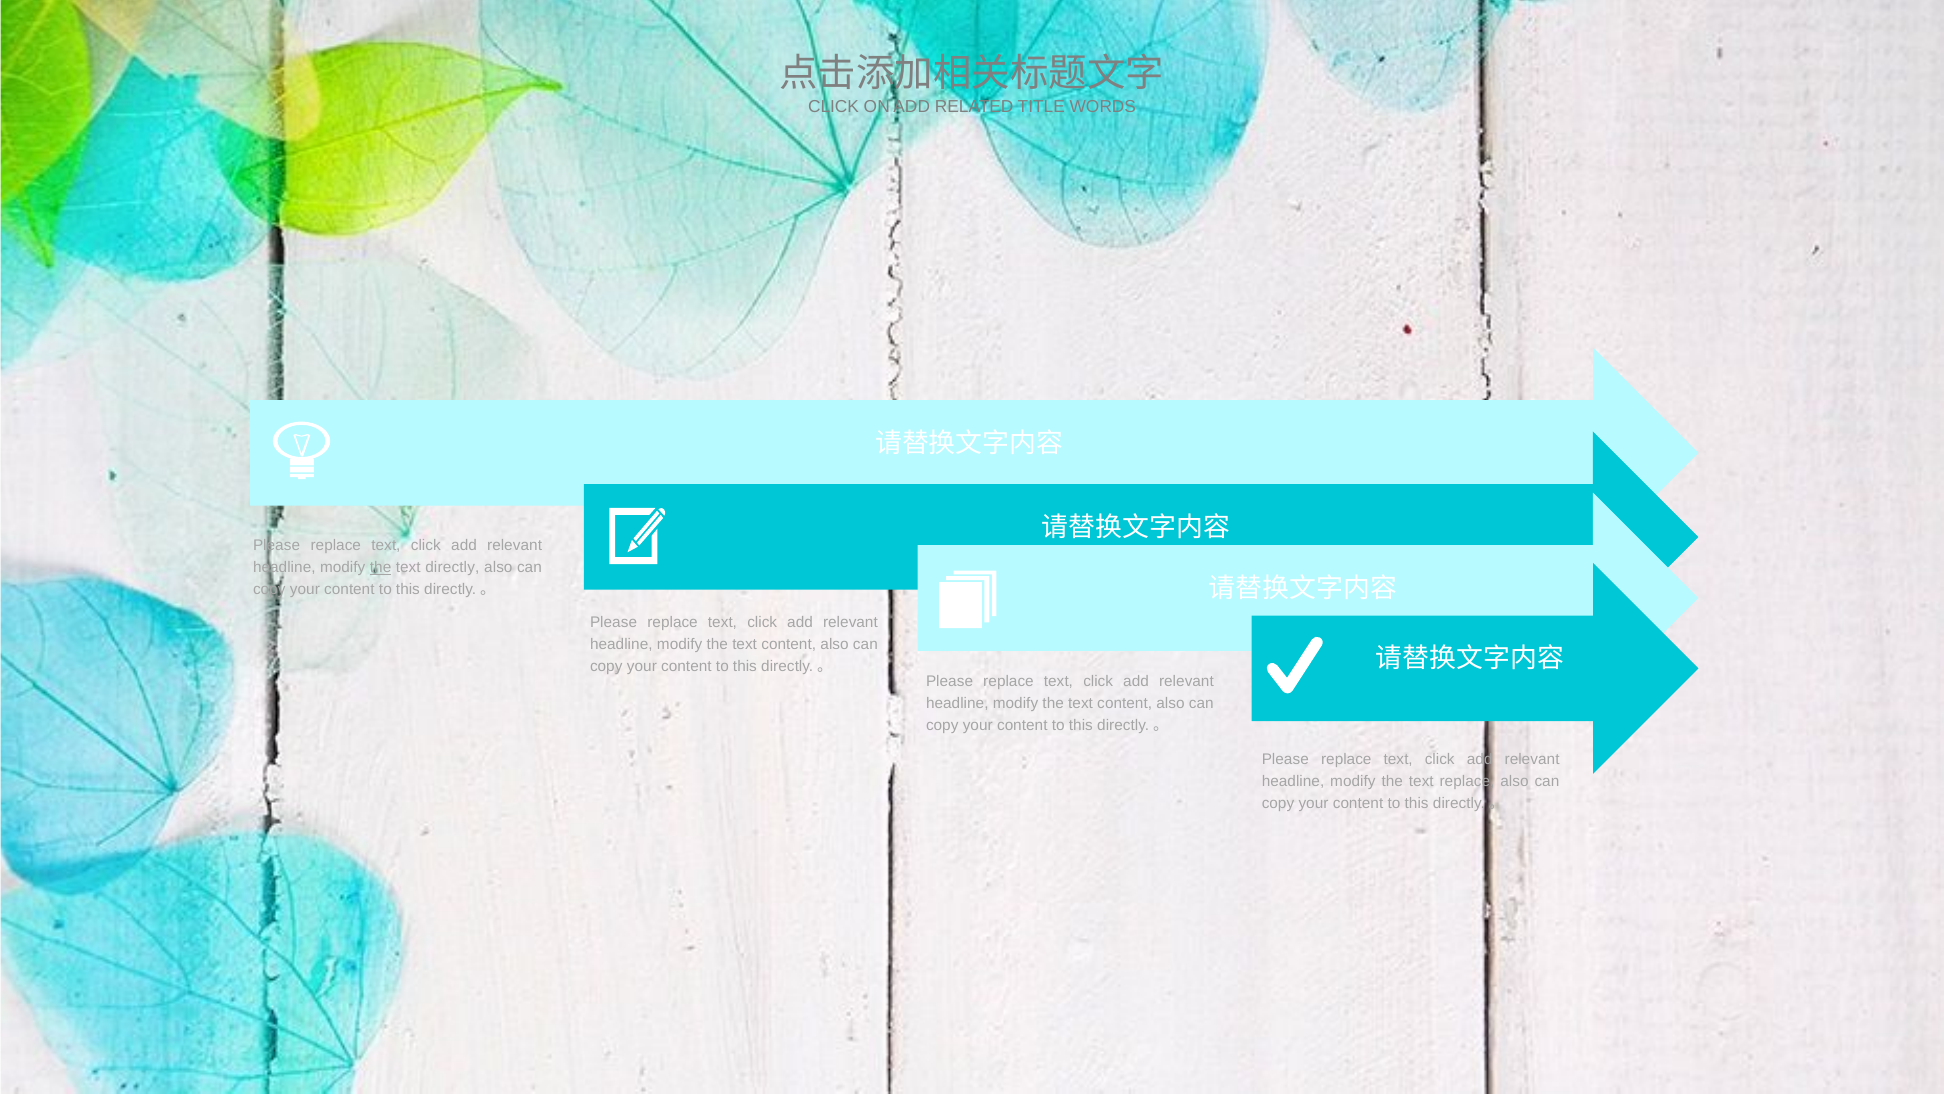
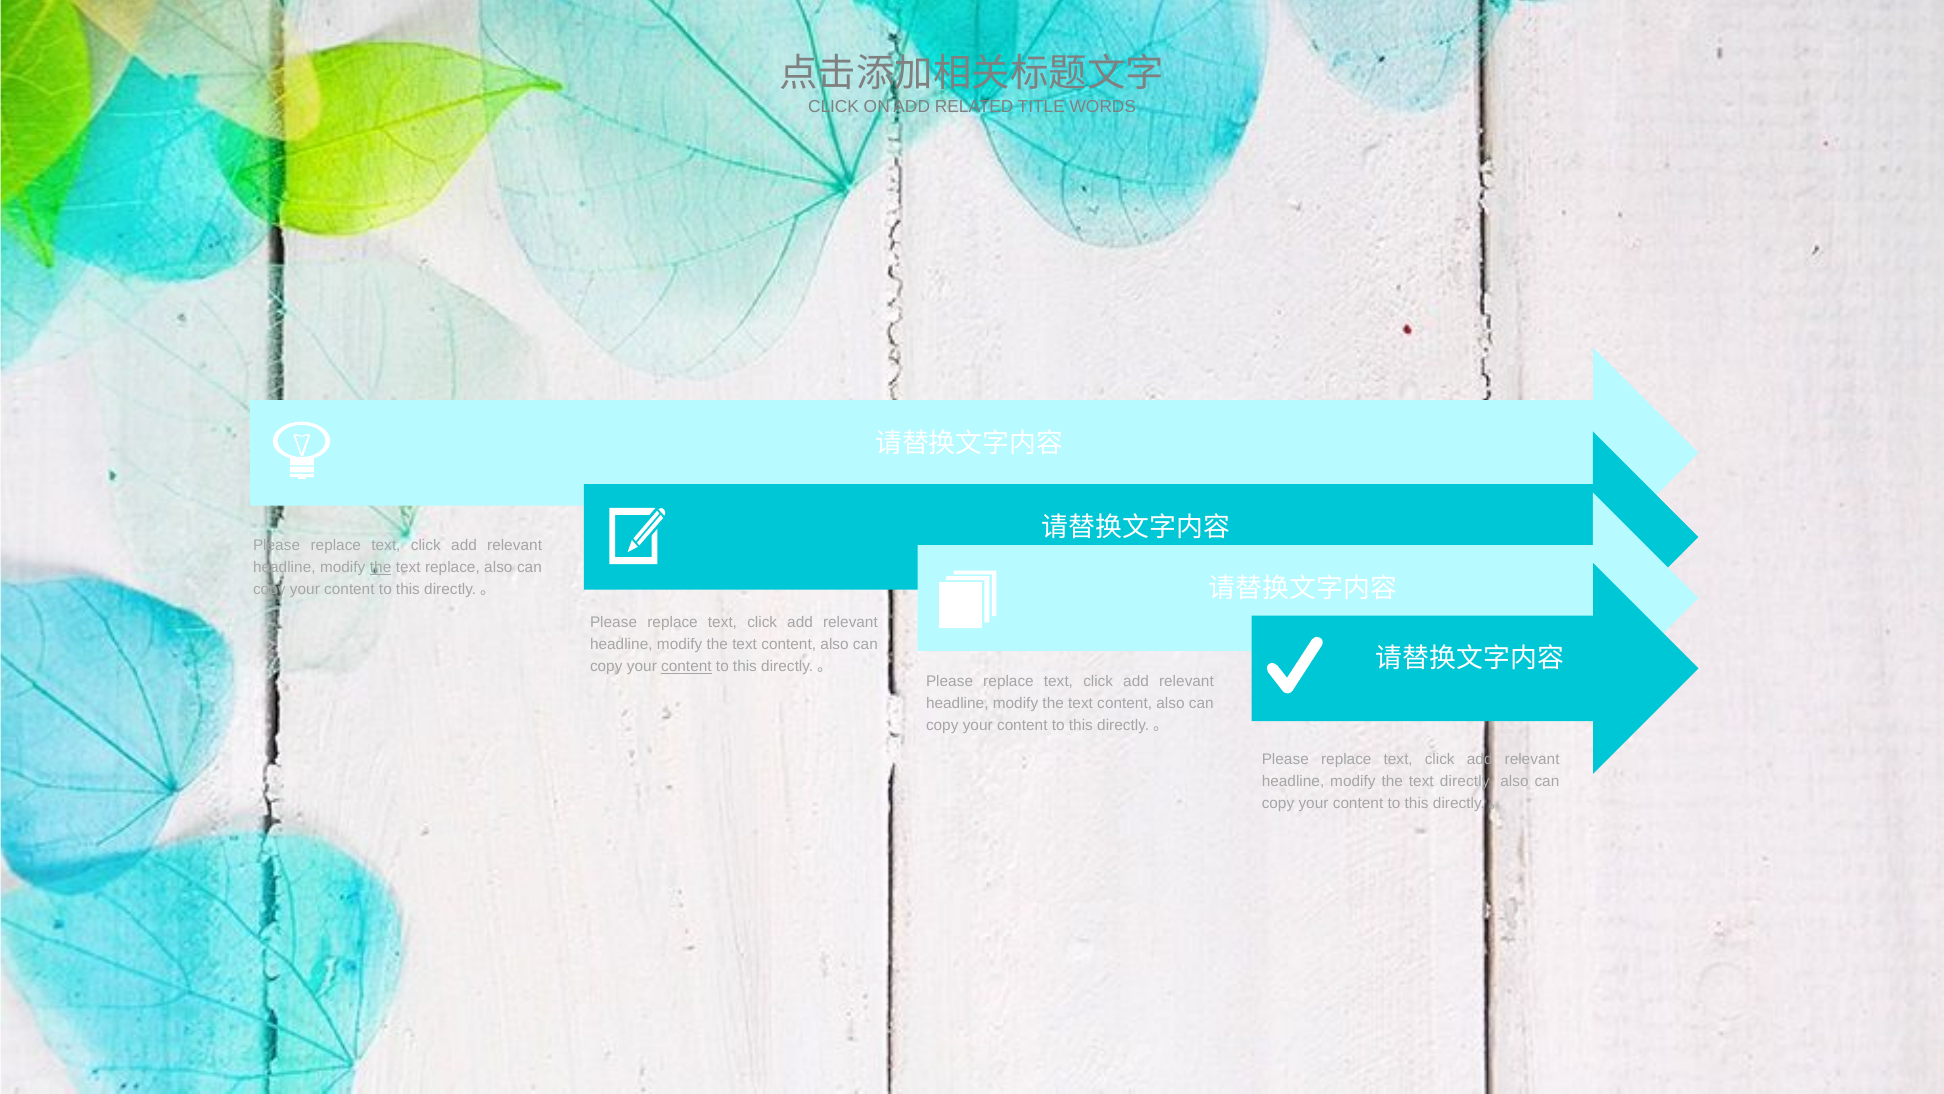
text directly: directly -> replace (452, 567)
content underline: none -> present (686, 667)
text replace: replace -> directly (1467, 781)
